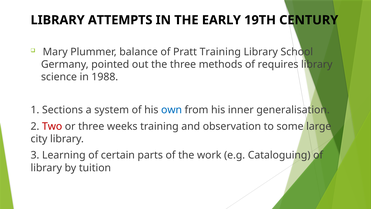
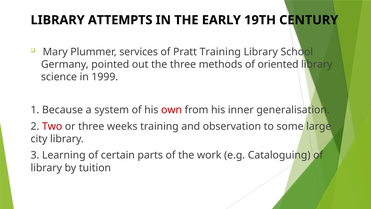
balance: balance -> services (139, 52)
requires: requires -> oriented (278, 64)
1988: 1988 -> 1999 (105, 77)
Sections: Sections -> Because (63, 110)
own colour: blue -> red (172, 110)
